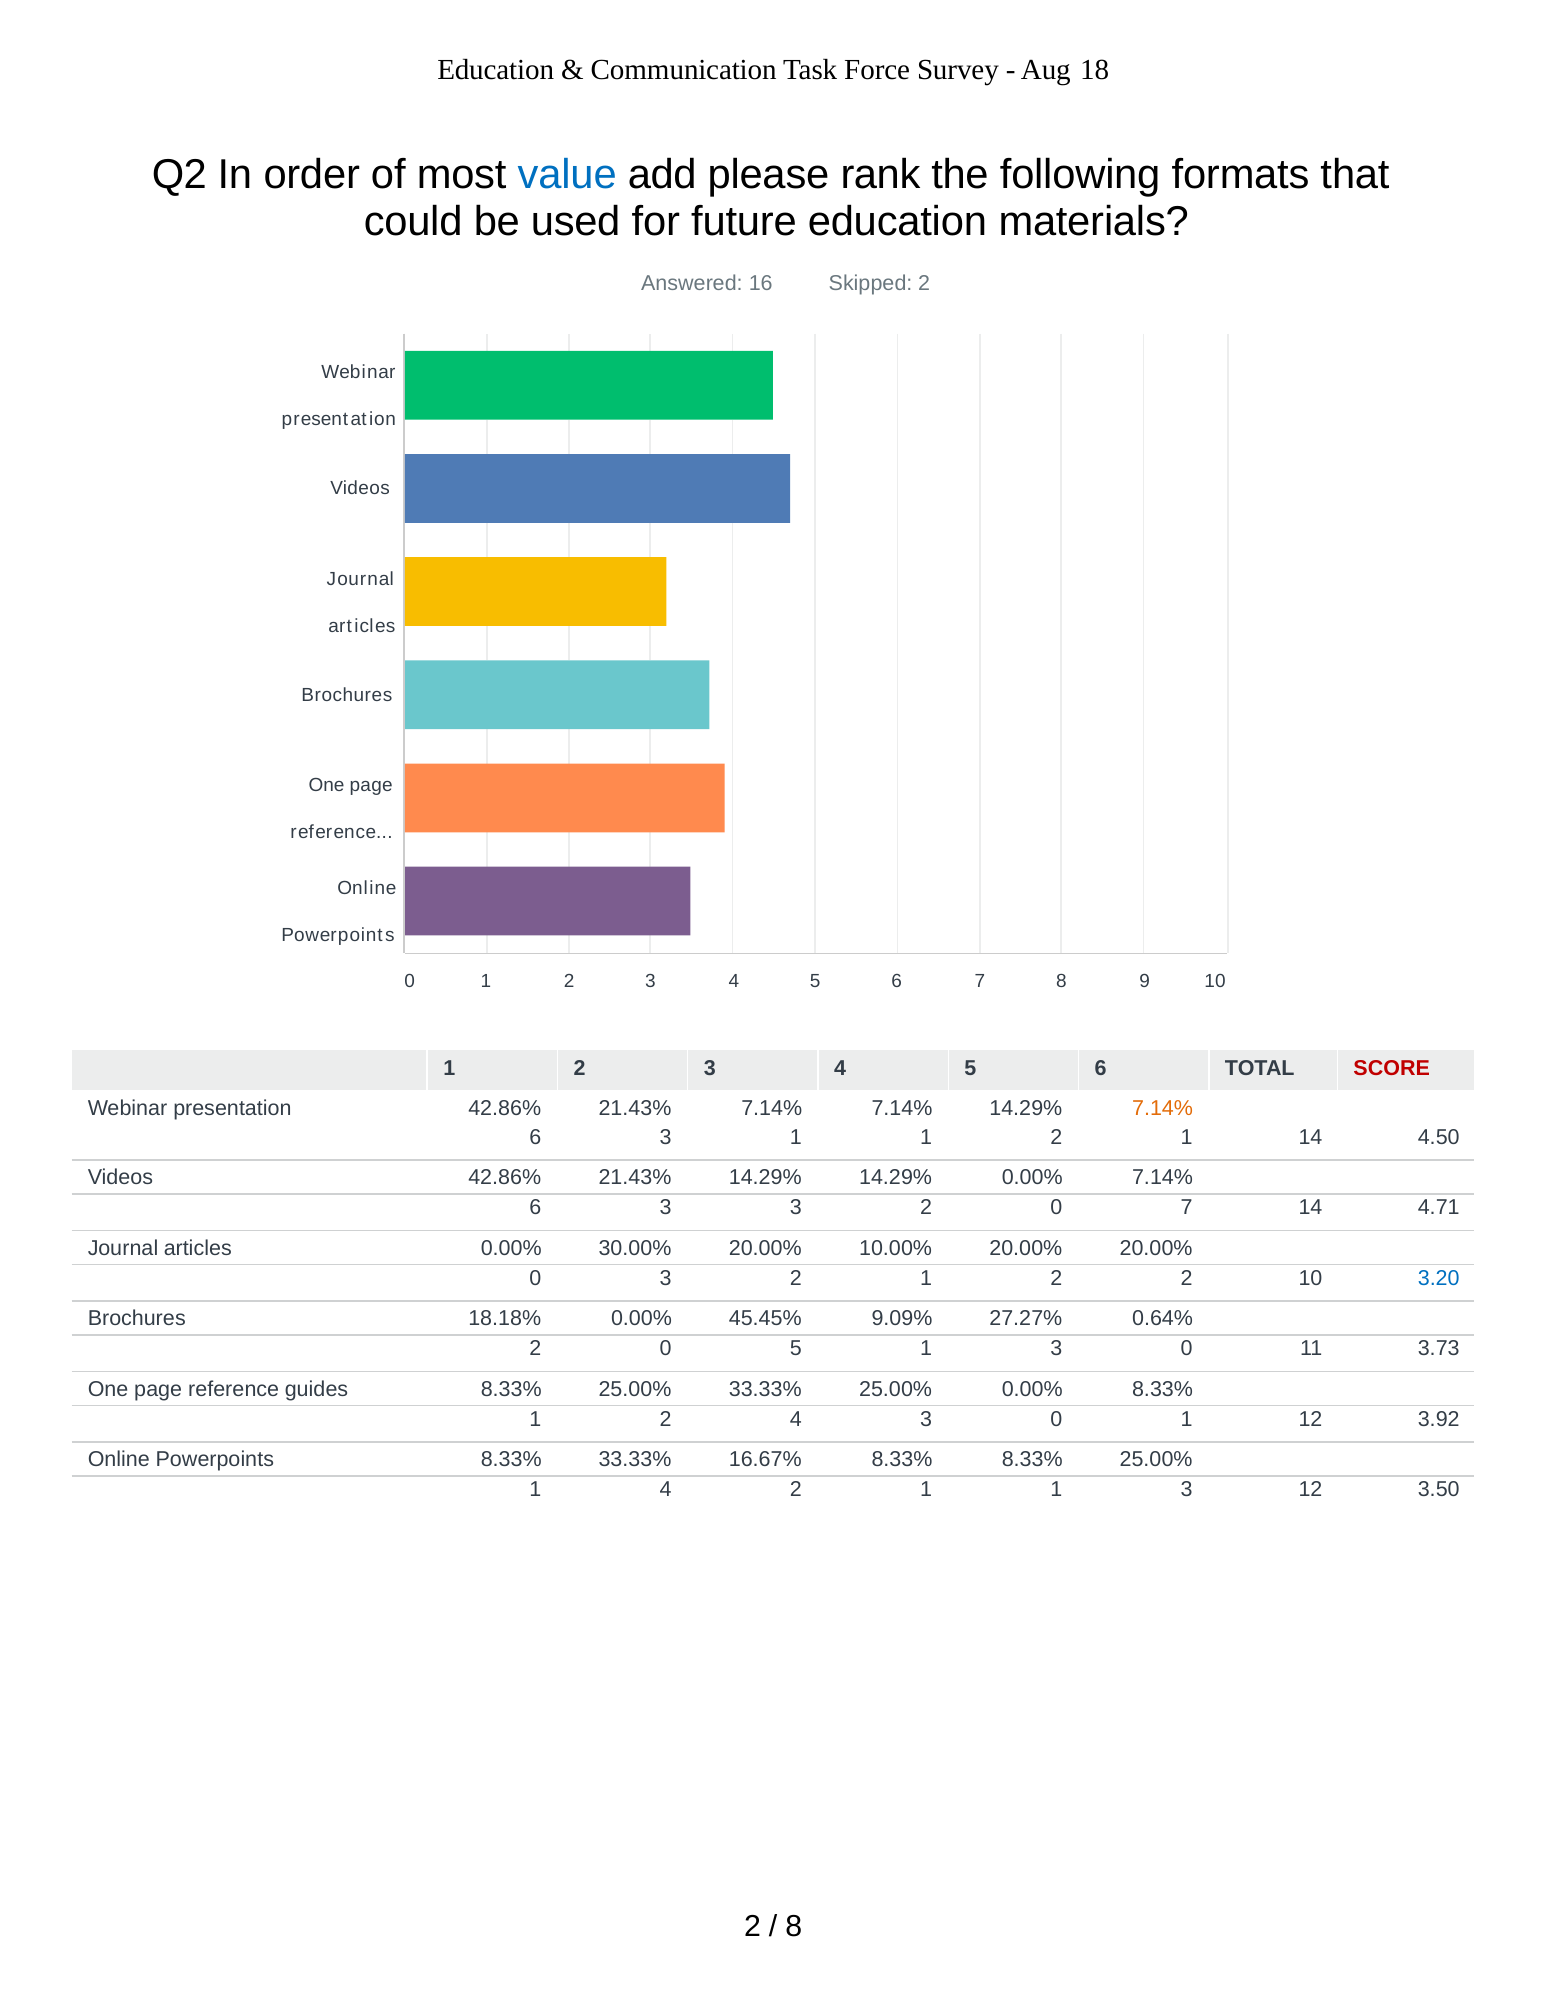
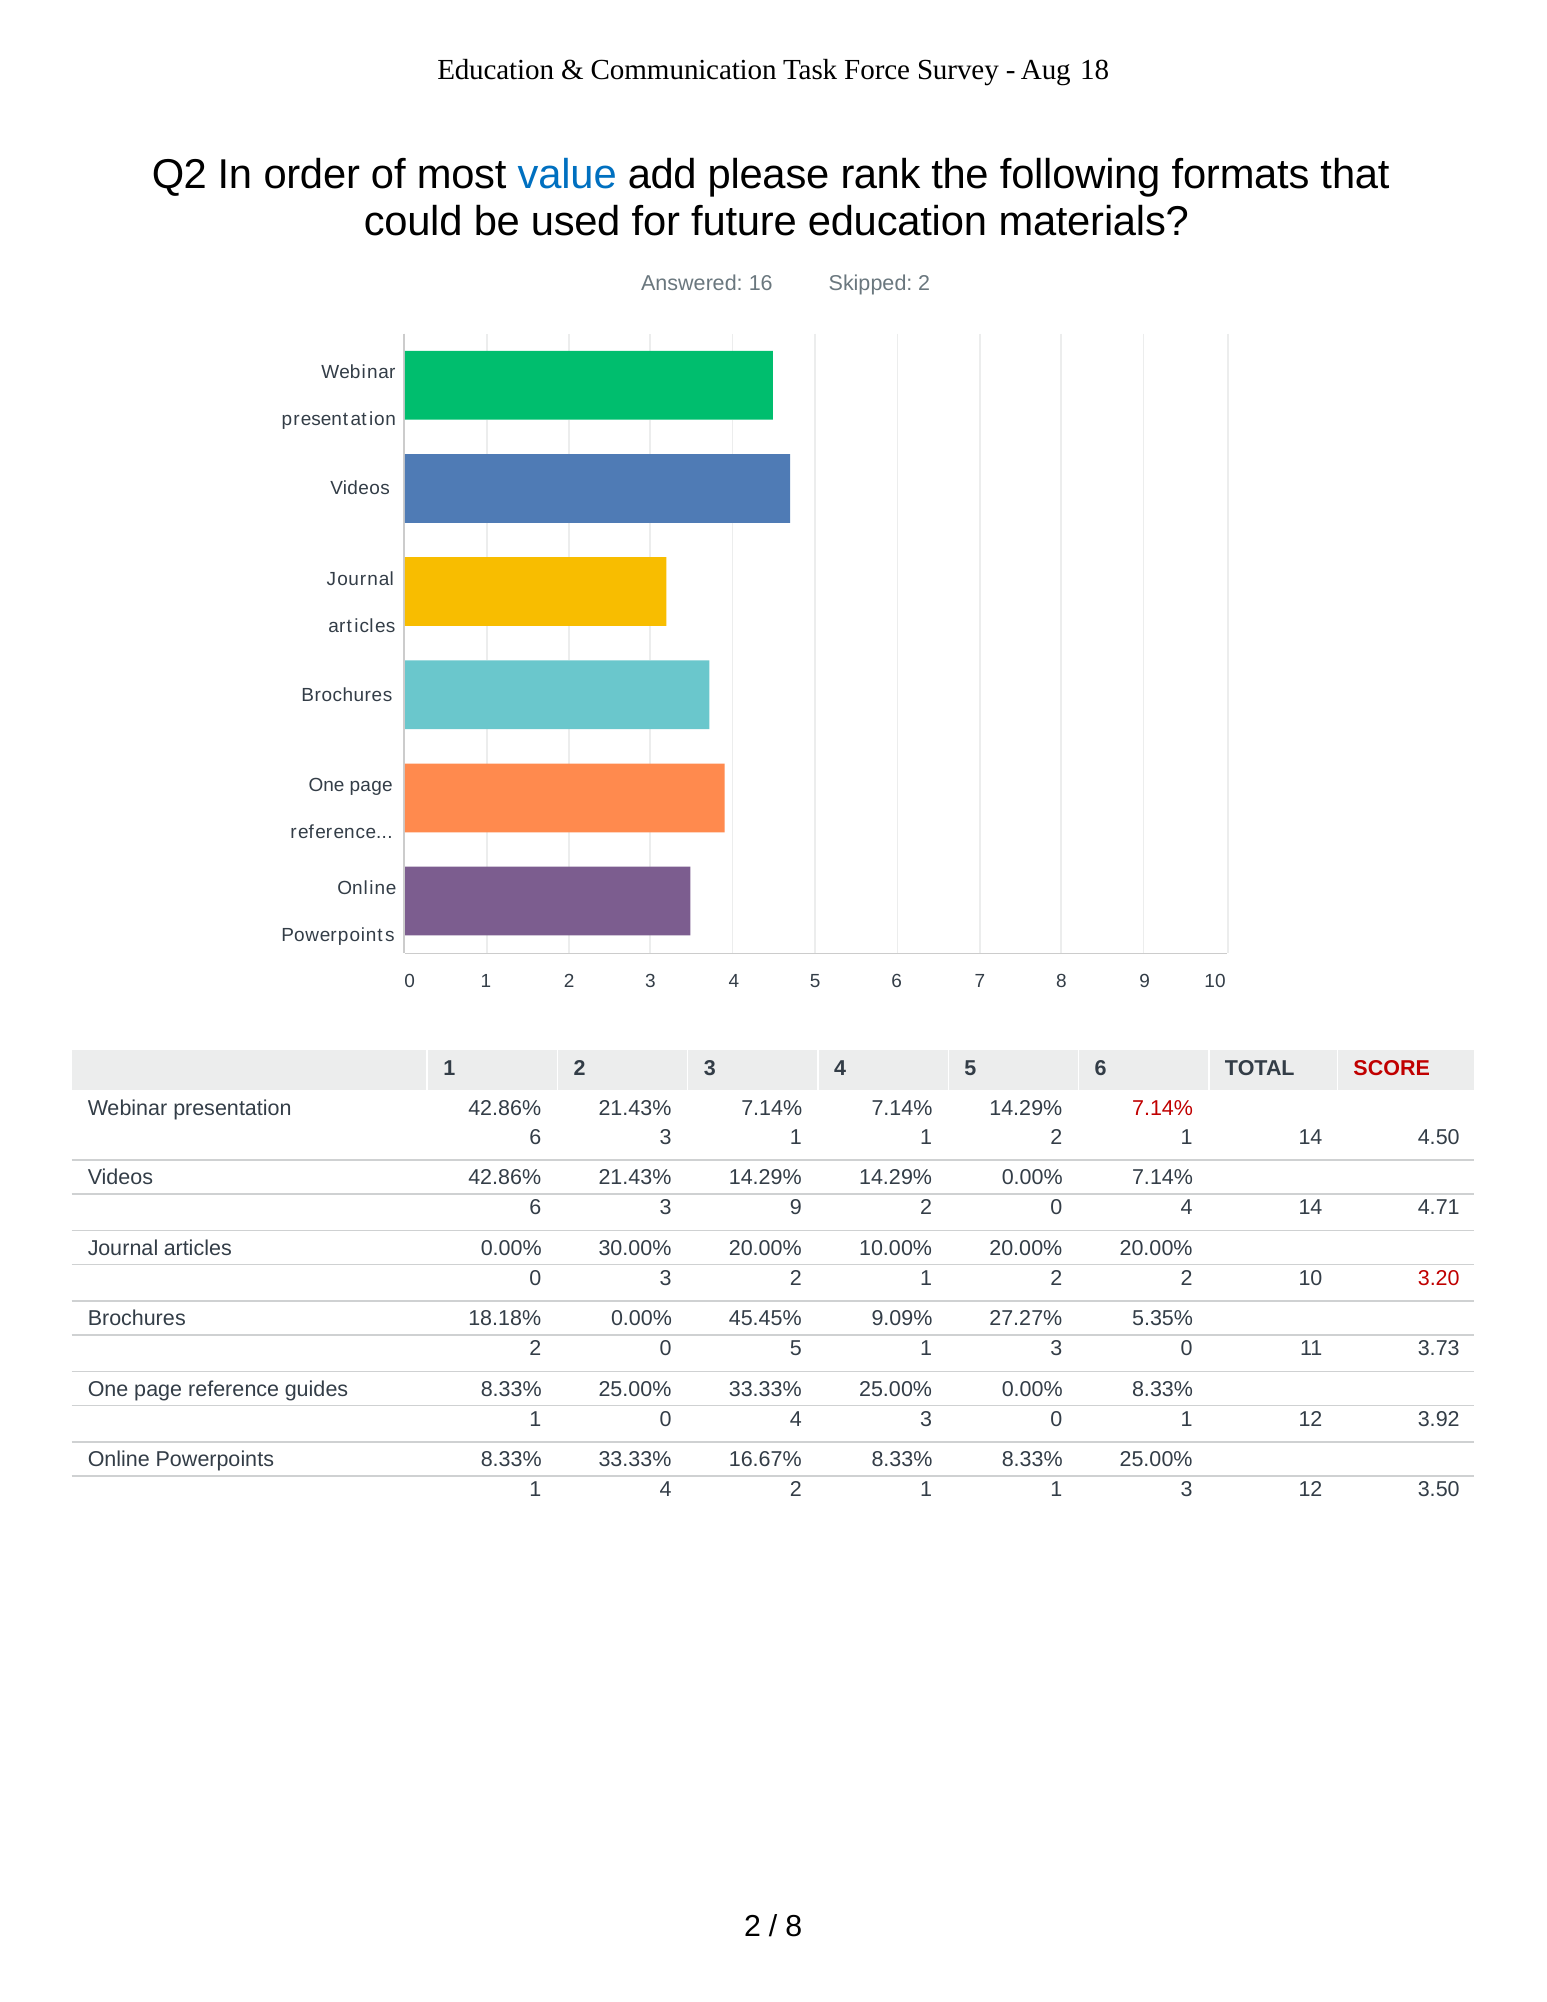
7.14% colour: orange -> red (1163, 1108)
3 3: 3 -> 9 (796, 1208)
2 0 7: 7 -> 4 (1187, 1208)
3.20 colour: blue -> red (1439, 1278)
0.64%: 0.64% -> 5.35% (1163, 1319)
2: 2 -> 0 (666, 1419)
